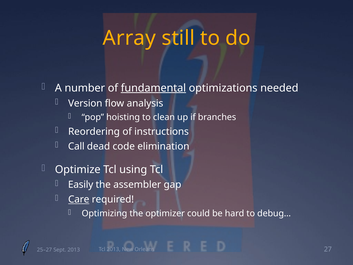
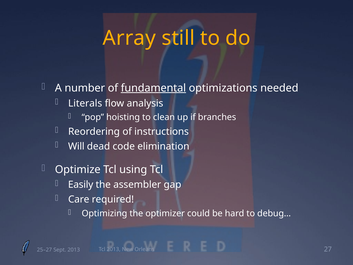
Version: Version -> Literals (85, 103)
Call: Call -> Will (76, 146)
Care underline: present -> none (79, 199)
